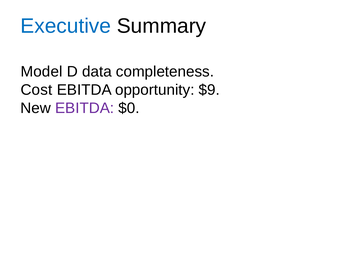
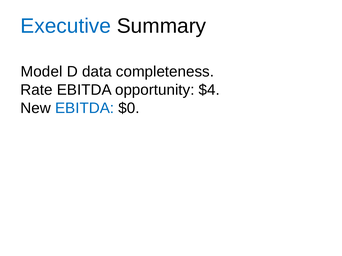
Cost: Cost -> Rate (37, 90)
$9: $9 -> $4 (209, 90)
EBITDA colour: purple -> blue (85, 108)
